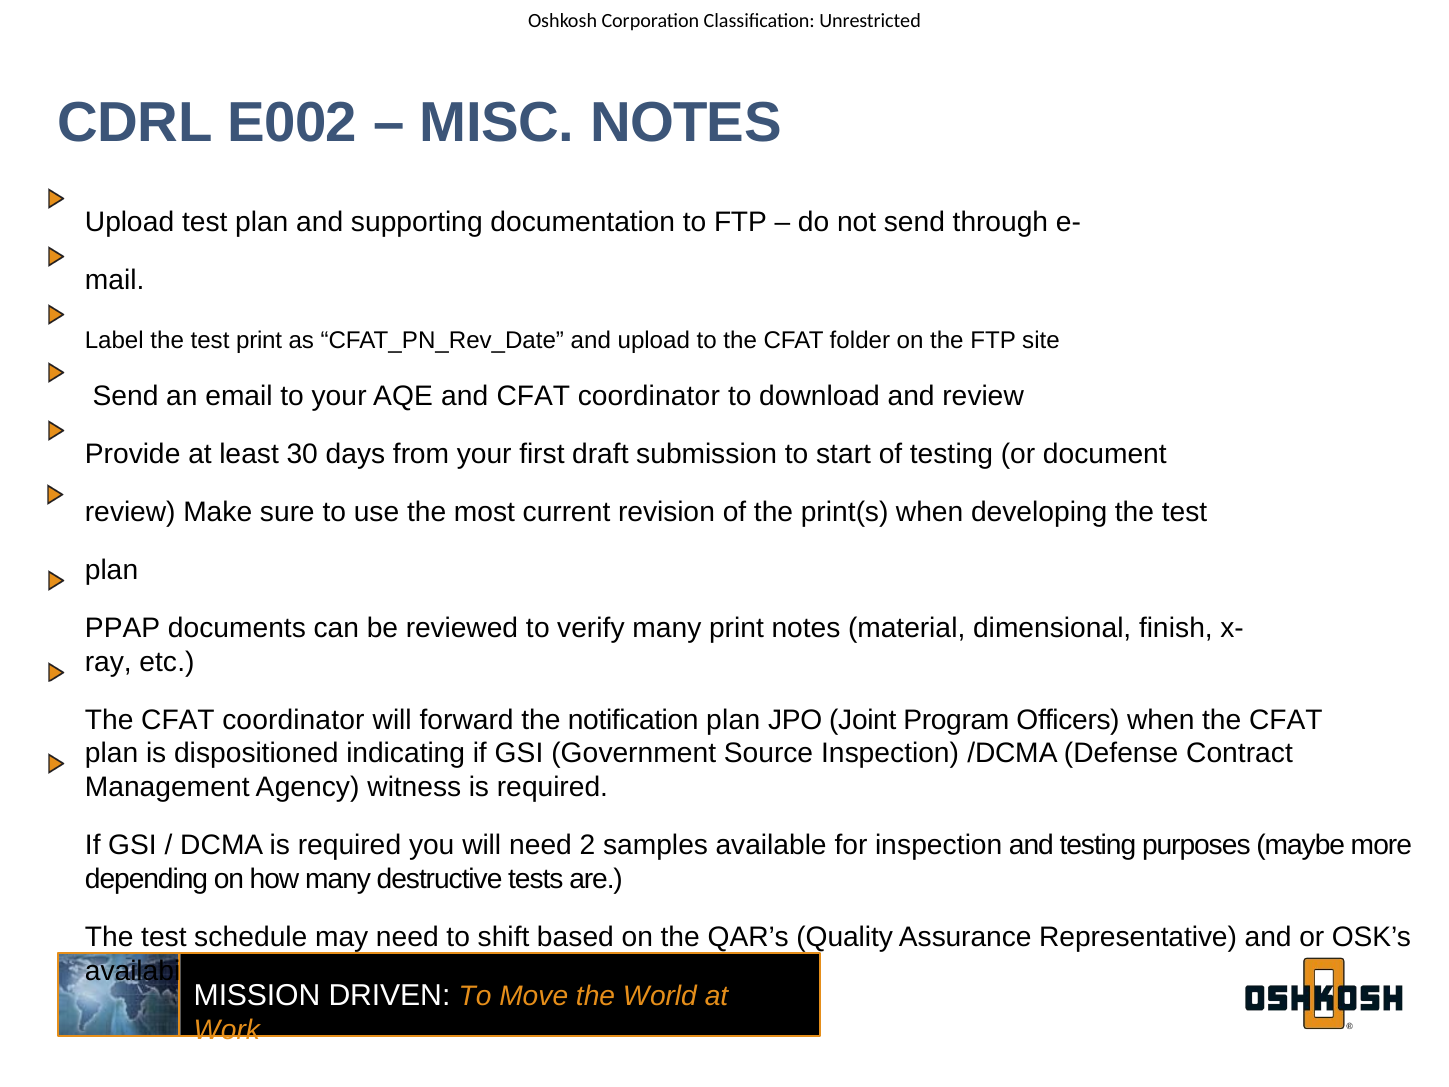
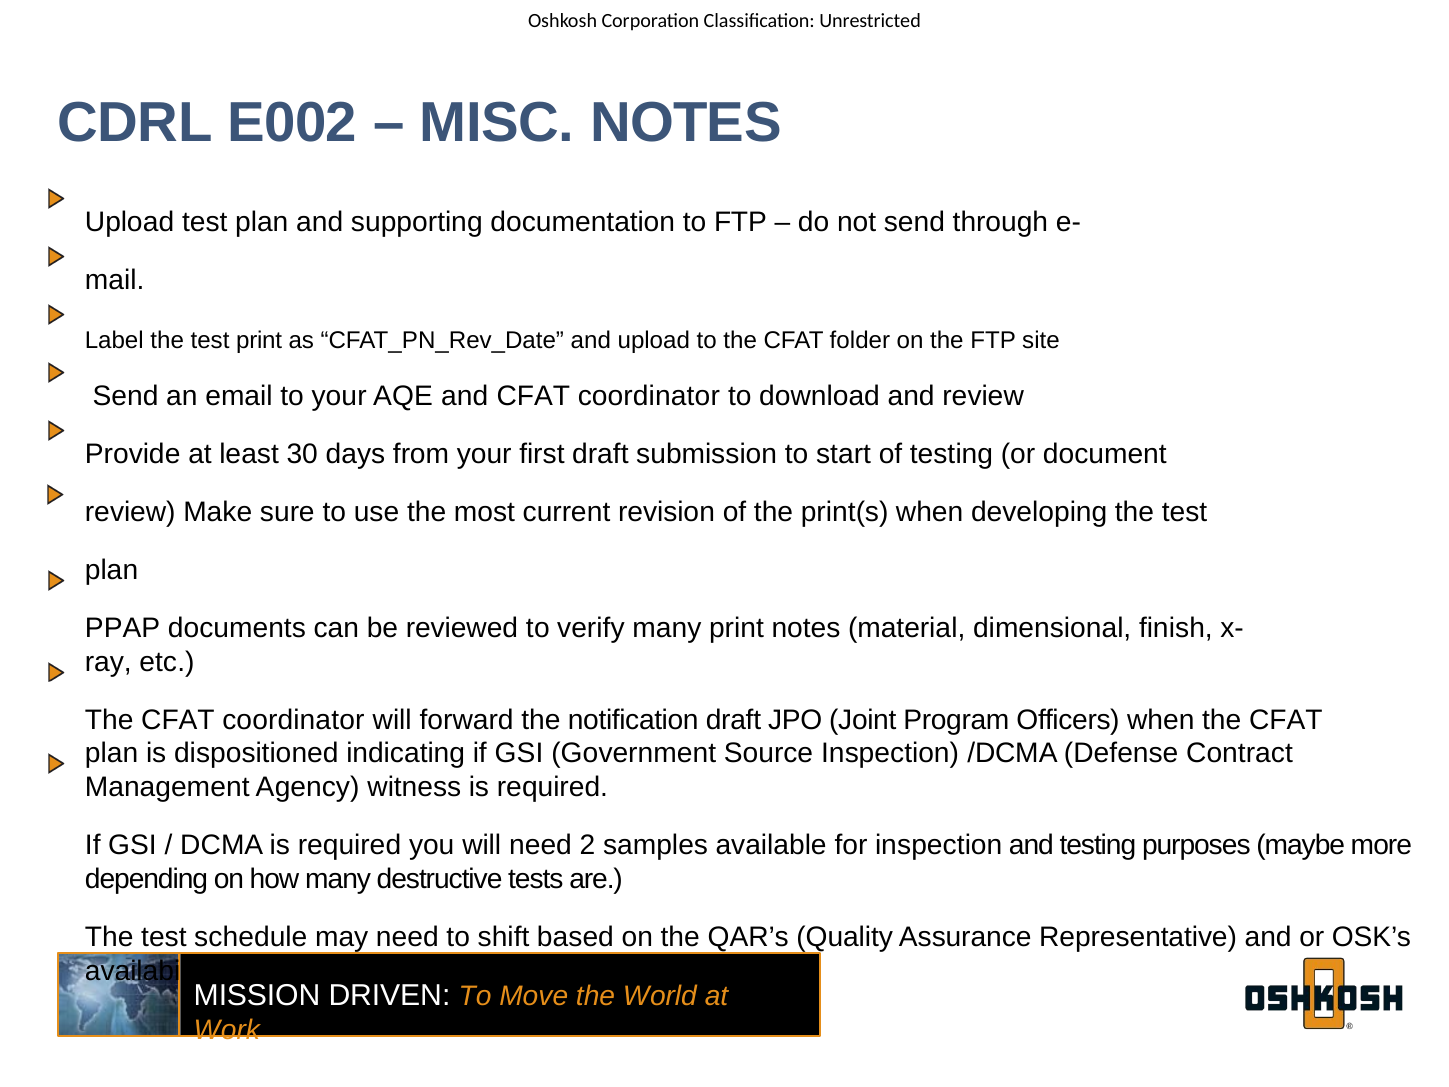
notification plan: plan -> draft (733, 720)
